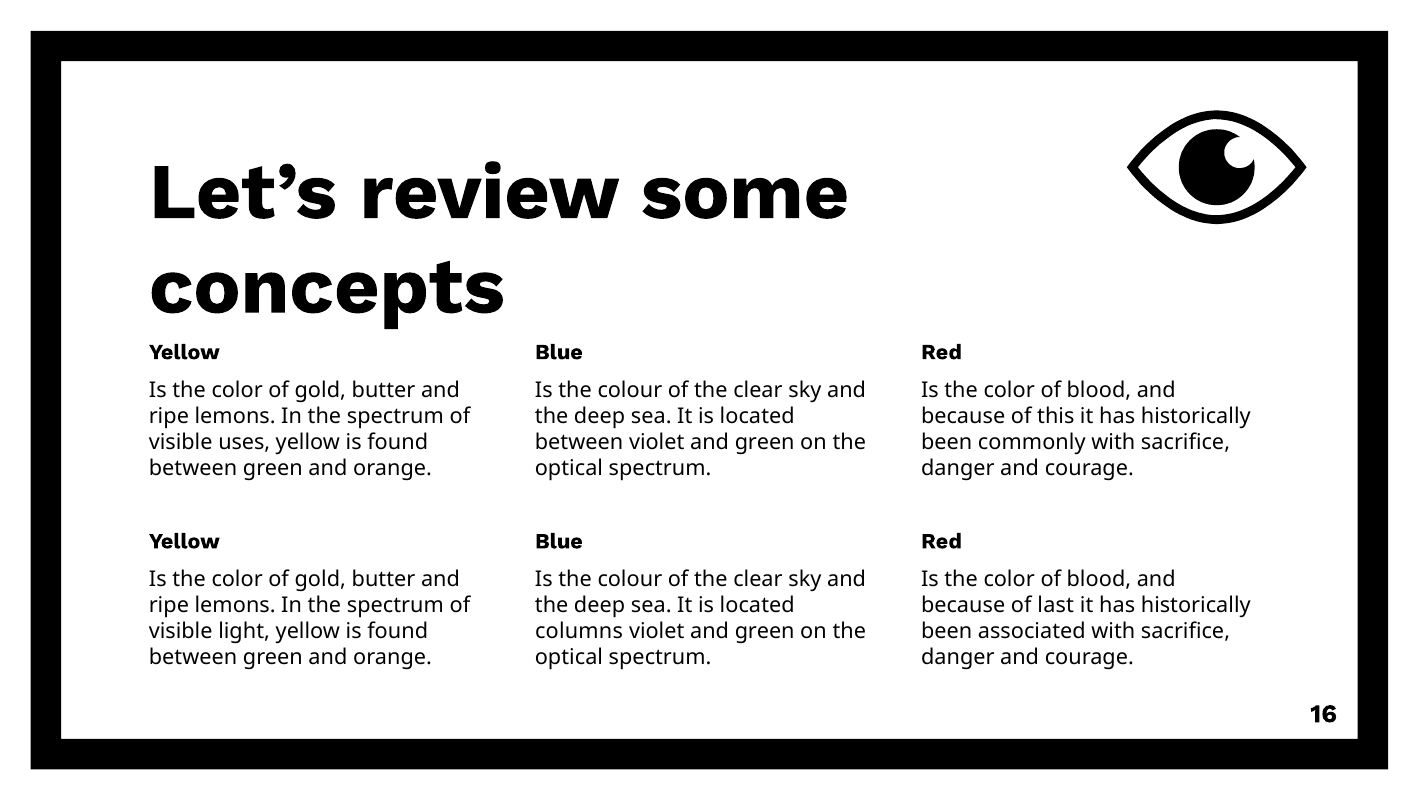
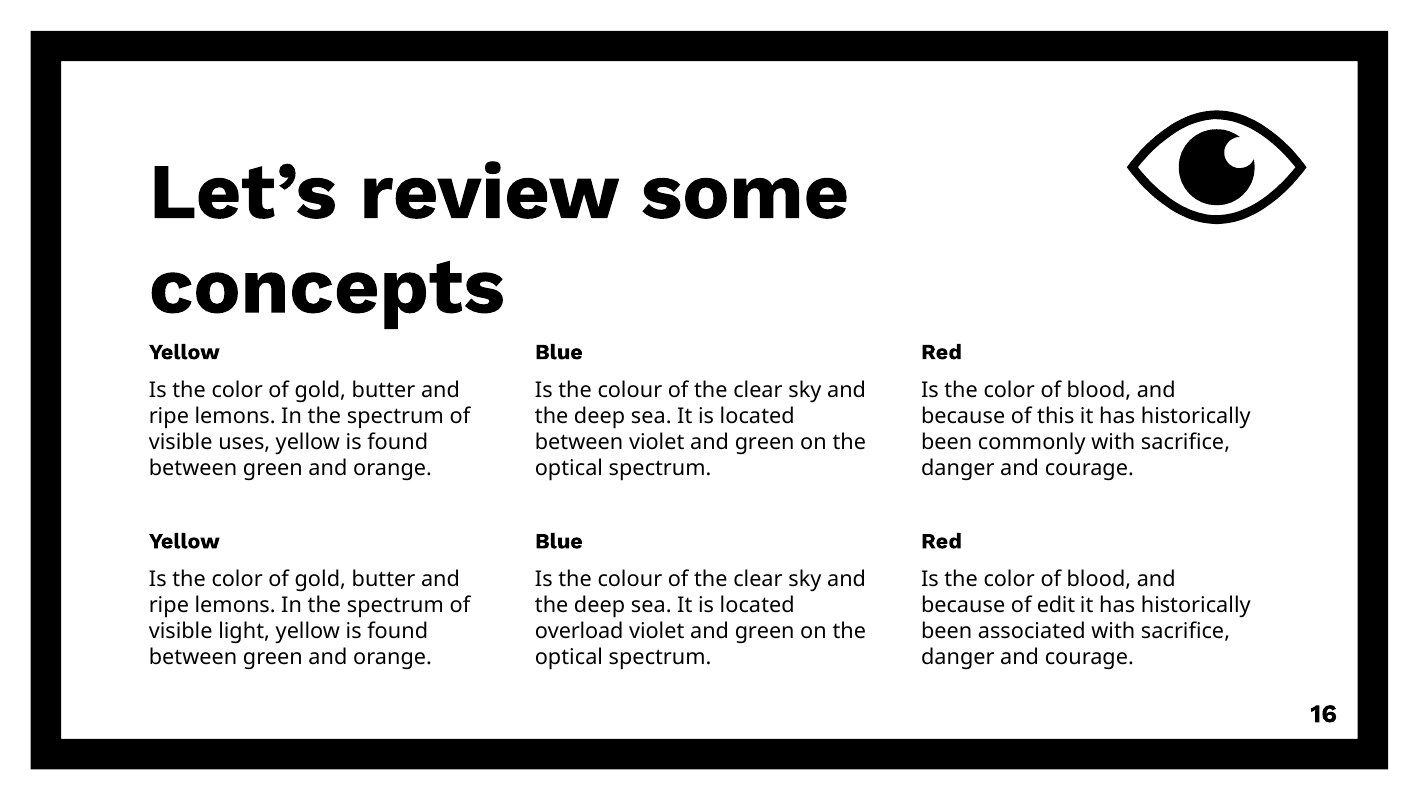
last: last -> edit (1056, 605)
columns: columns -> overload (579, 631)
